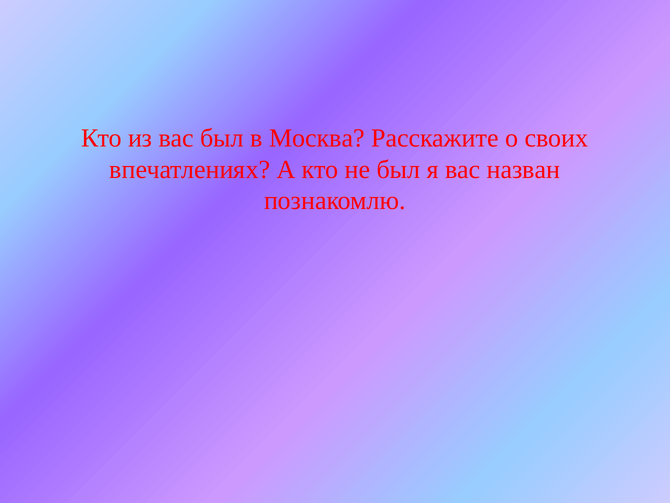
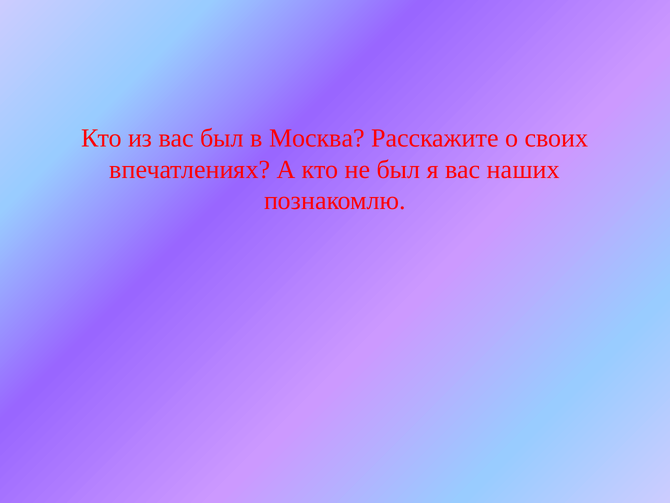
назван: назван -> наших (523, 169)
